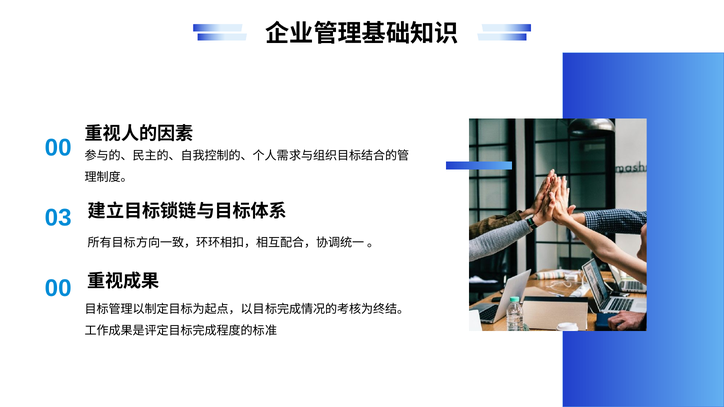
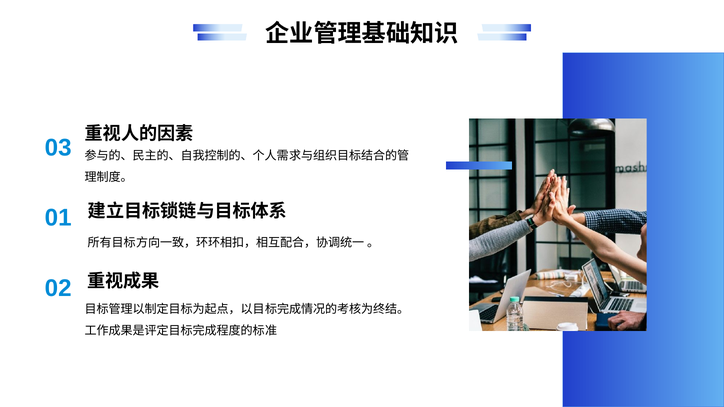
0: 0 -> 3 (65, 148)
3: 3 -> 1 (65, 218)
0: 0 -> 2 (65, 288)
